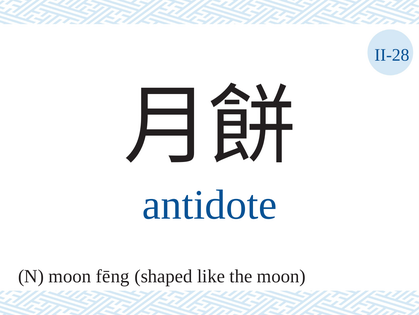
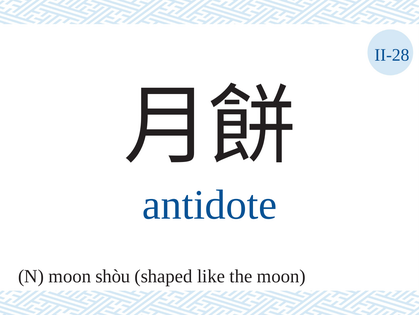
fēng: fēng -> shòu (113, 276)
